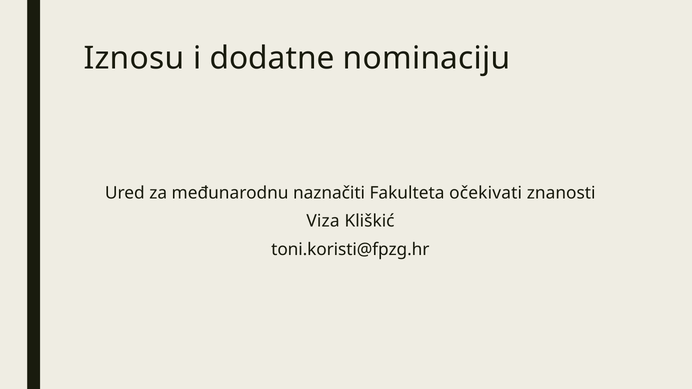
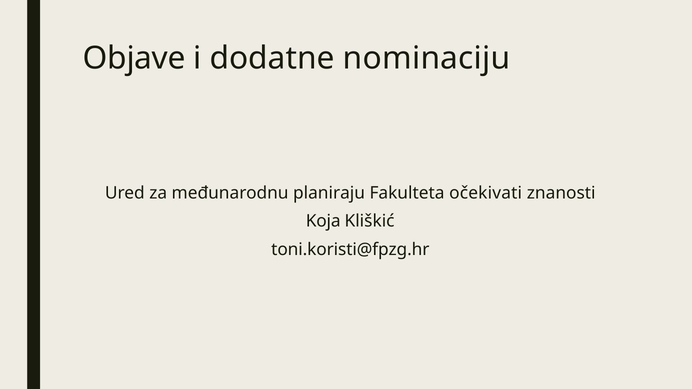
Iznosu: Iznosu -> Objave (134, 58)
naznačiti: naznačiti -> planiraju (329, 193)
Viza: Viza -> Koja (323, 221)
